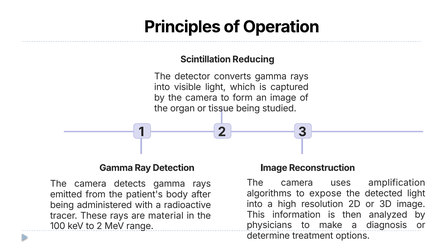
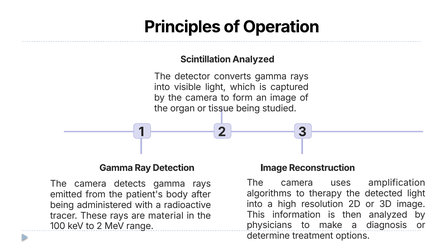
Scintillation Reducing: Reducing -> Analyzed (253, 59)
expose: expose -> therapy (326, 194)
